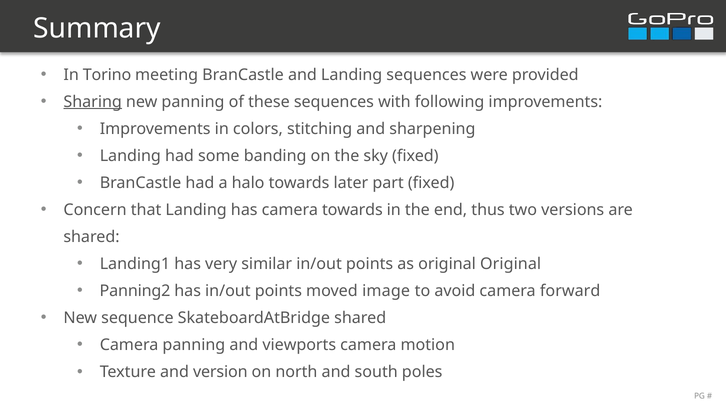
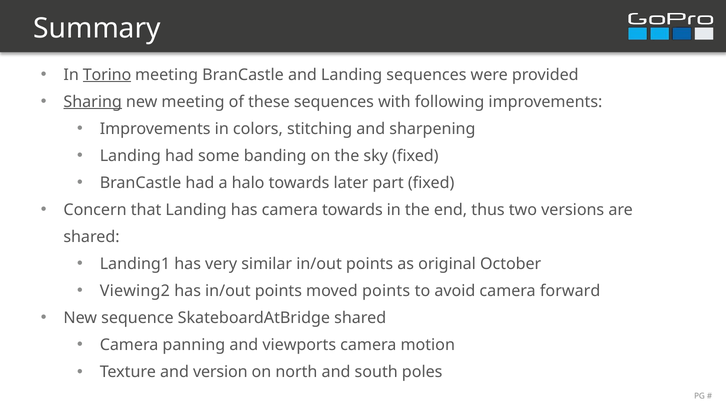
Torino underline: none -> present (107, 75)
new panning: panning -> meeting (193, 102)
original Original: Original -> October (511, 264)
Panning2: Panning2 -> Viewing2 (135, 291)
moved image: image -> points (386, 291)
